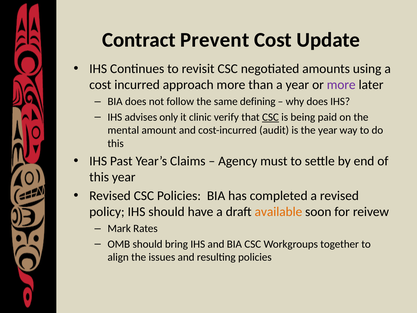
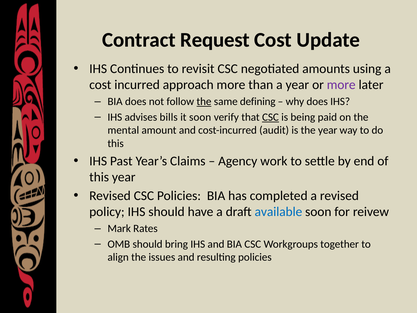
Prevent: Prevent -> Request (215, 40)
the underline: none -> present (204, 102)
only: only -> bills (169, 117)
it clinic: clinic -> soon (200, 117)
must: must -> work (274, 161)
available colour: orange -> blue (278, 212)
